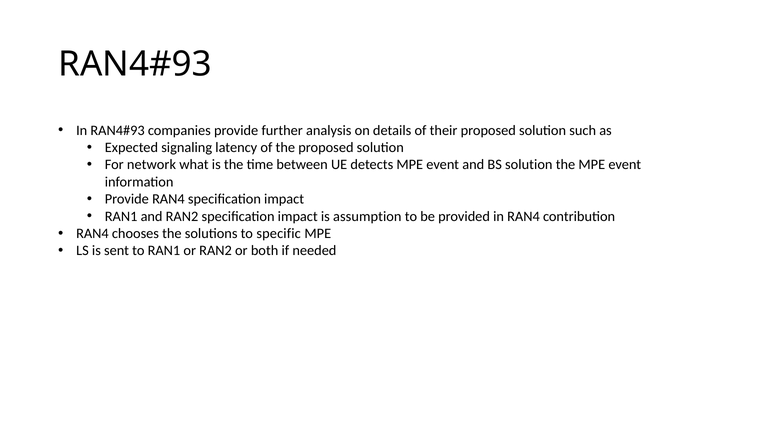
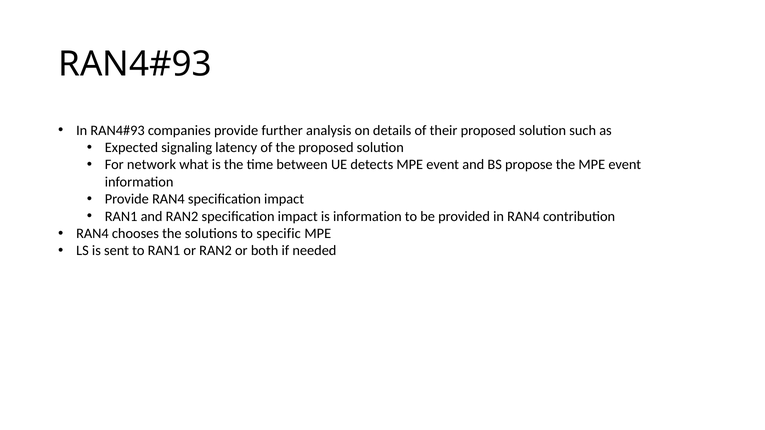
BS solution: solution -> propose (529, 165)
is assumption: assumption -> information (367, 217)
